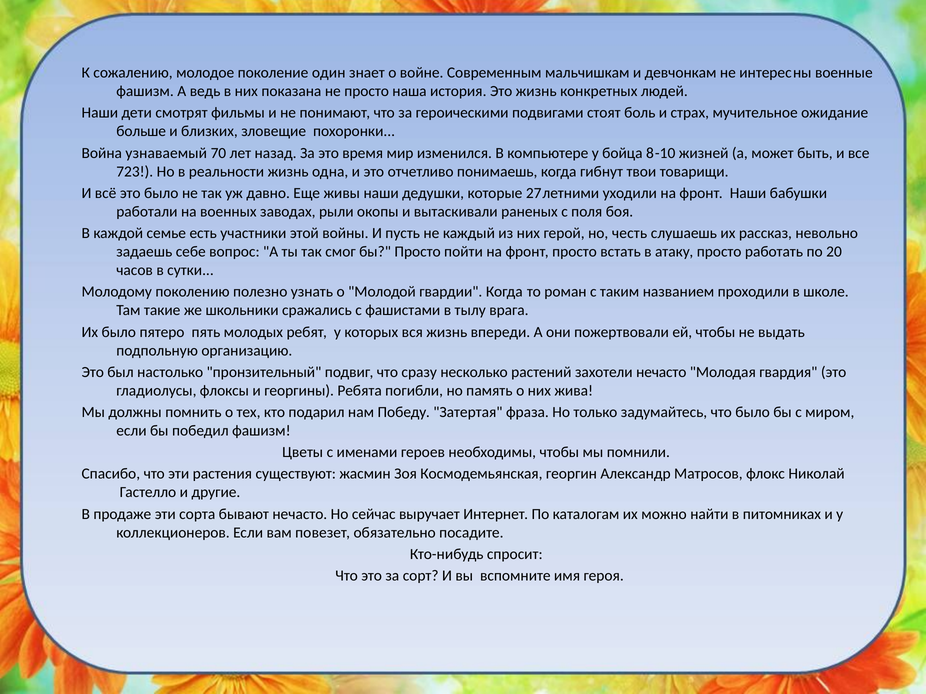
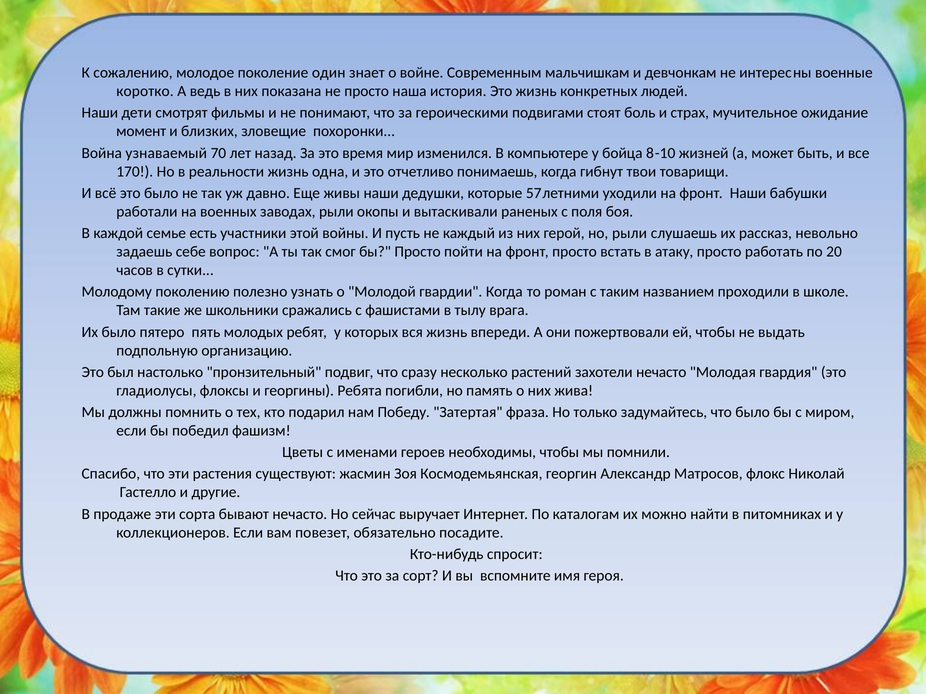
фашизм: фашизм -> коротко (145, 91)
больше: больше -> момент (141, 131)
723: 723 -> 170 (135, 172)
27: 27 -> 57 (534, 193)
но честь: честь -> рыли (630, 233)
